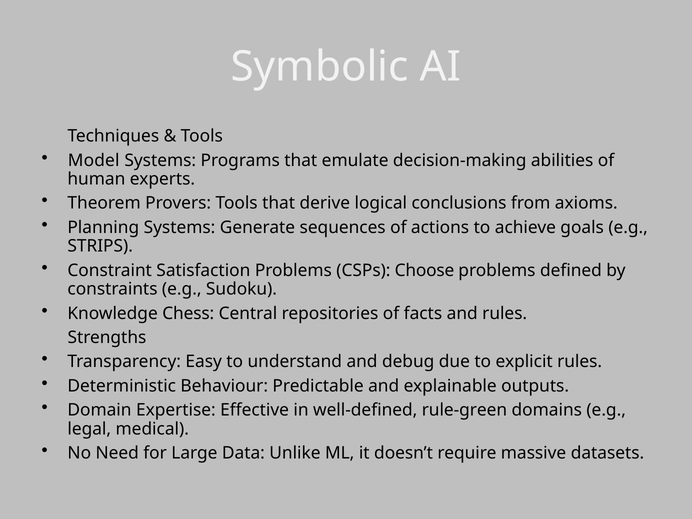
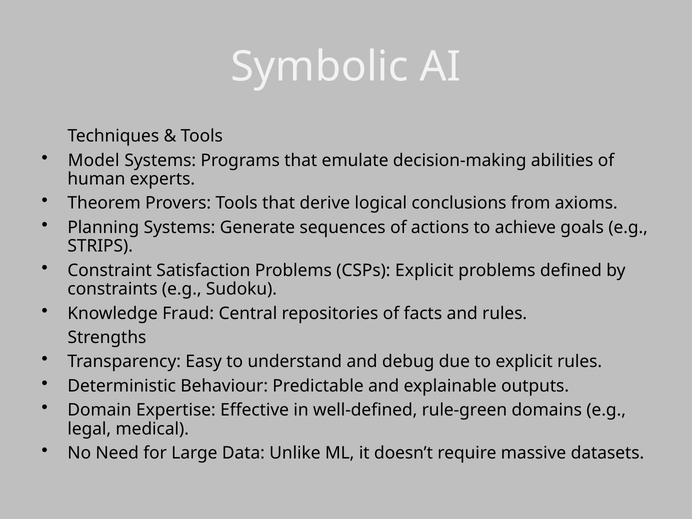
CSPs Choose: Choose -> Explicit (424, 270)
Chess: Chess -> Fraud (188, 313)
